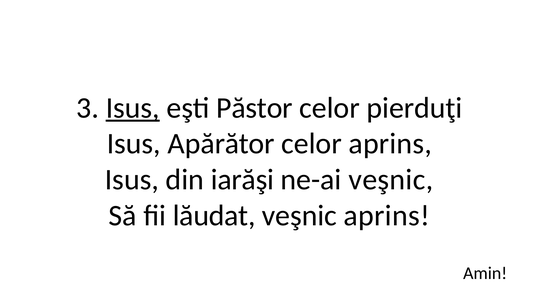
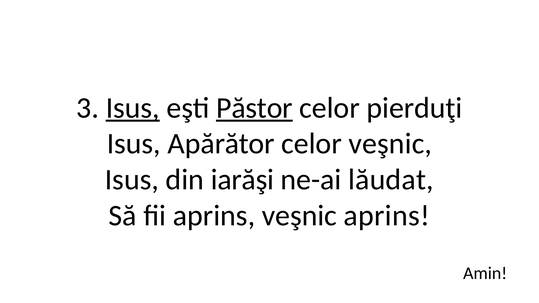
Păstor underline: none -> present (254, 108)
celor aprins: aprins -> veşnic (390, 144)
ne-ai veşnic: veşnic -> lăudat (391, 180)
fii lăudat: lăudat -> aprins (214, 216)
